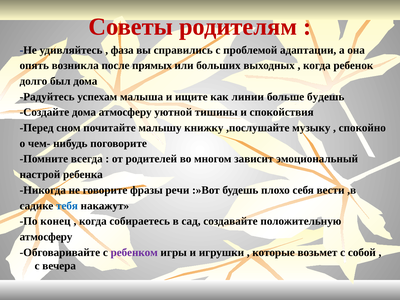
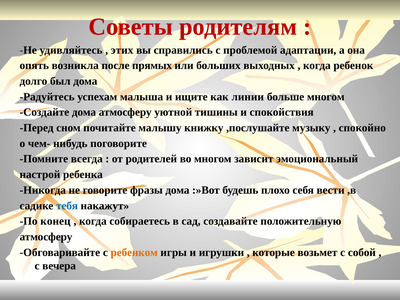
фаза: фаза -> этих (122, 50)
больше будешь: будешь -> многом (326, 97)
фразы речи: речи -> дома (177, 190)
ребенком colour: purple -> orange (134, 252)
